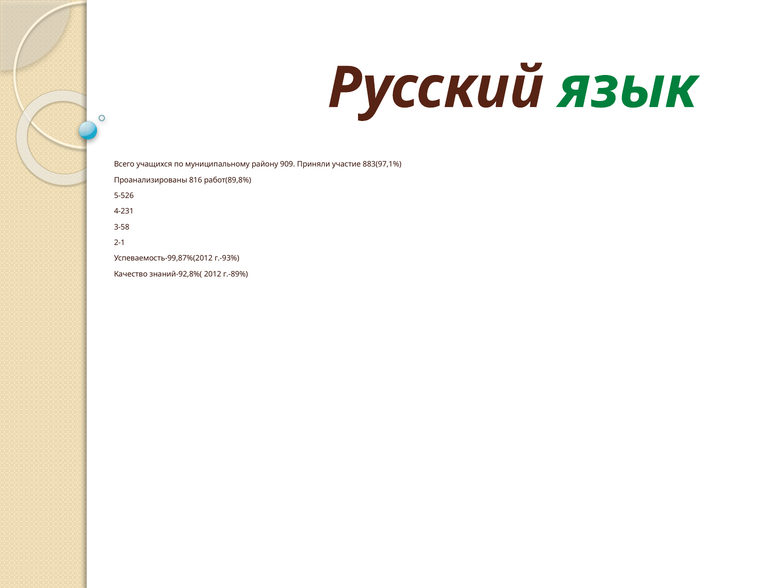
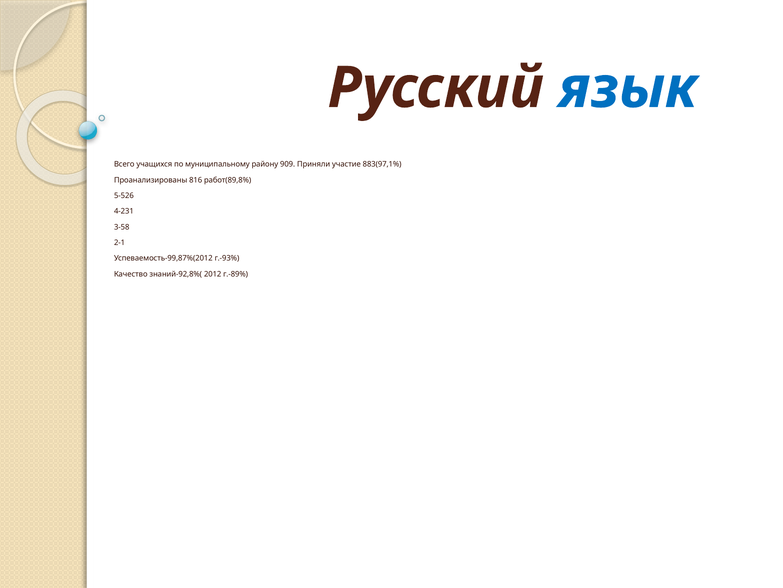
язык colour: green -> blue (628, 88)
